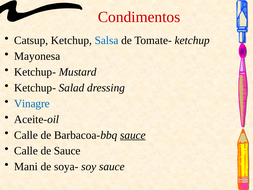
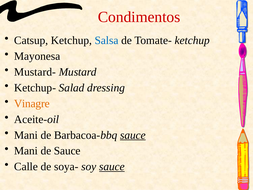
Ketchup-: Ketchup- -> Mustard- (35, 72)
Vinagre colour: blue -> orange (32, 103)
Calle: Calle -> Mani (26, 135)
Calle: Calle -> Mani (26, 151)
Mani: Mani -> Calle (26, 166)
sauce underline: none -> present (112, 166)
